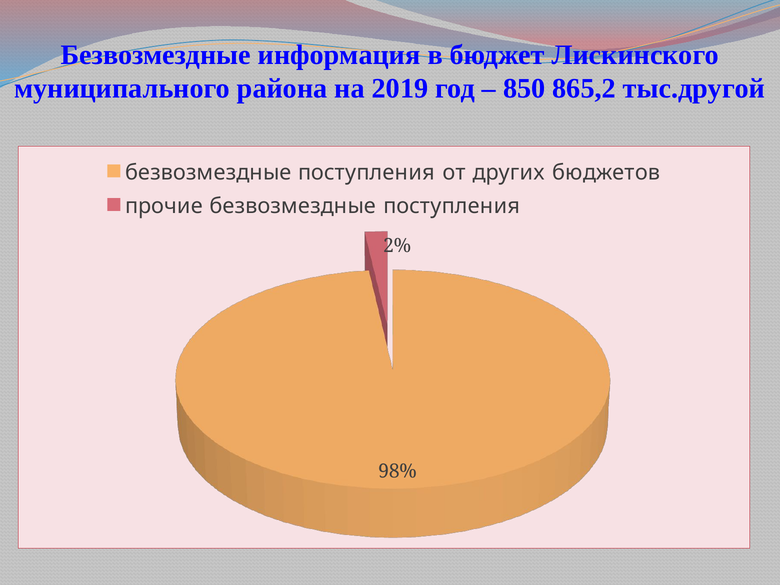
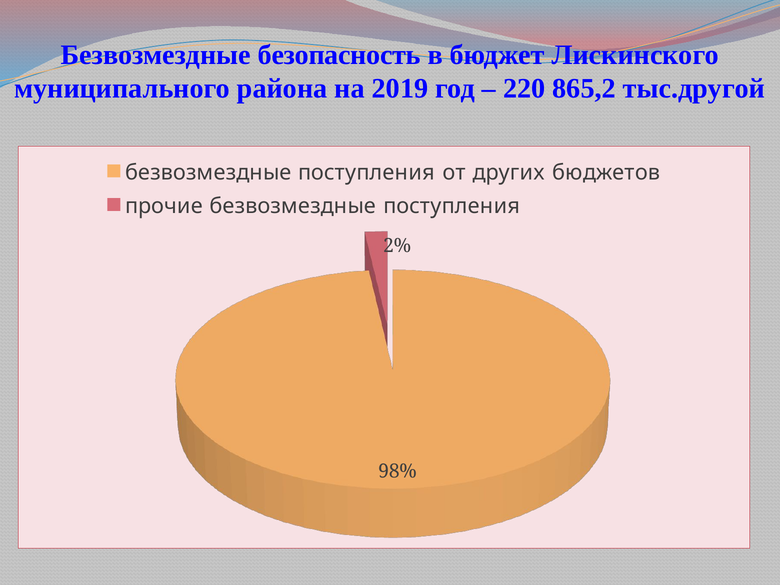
информация: информация -> безопасность (339, 55)
850: 850 -> 220 (524, 89)
